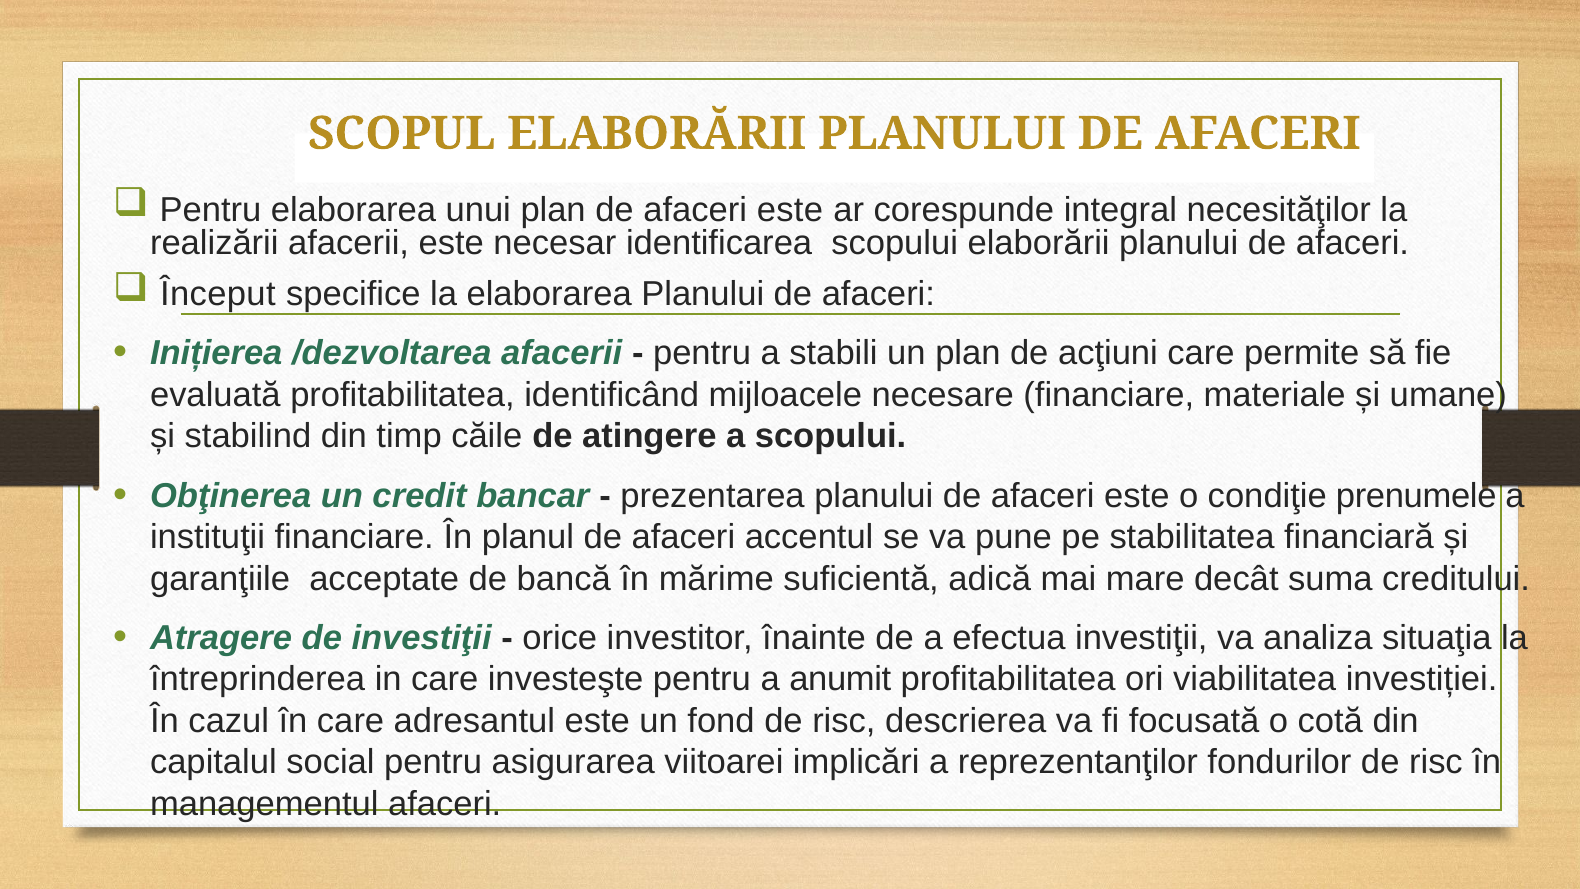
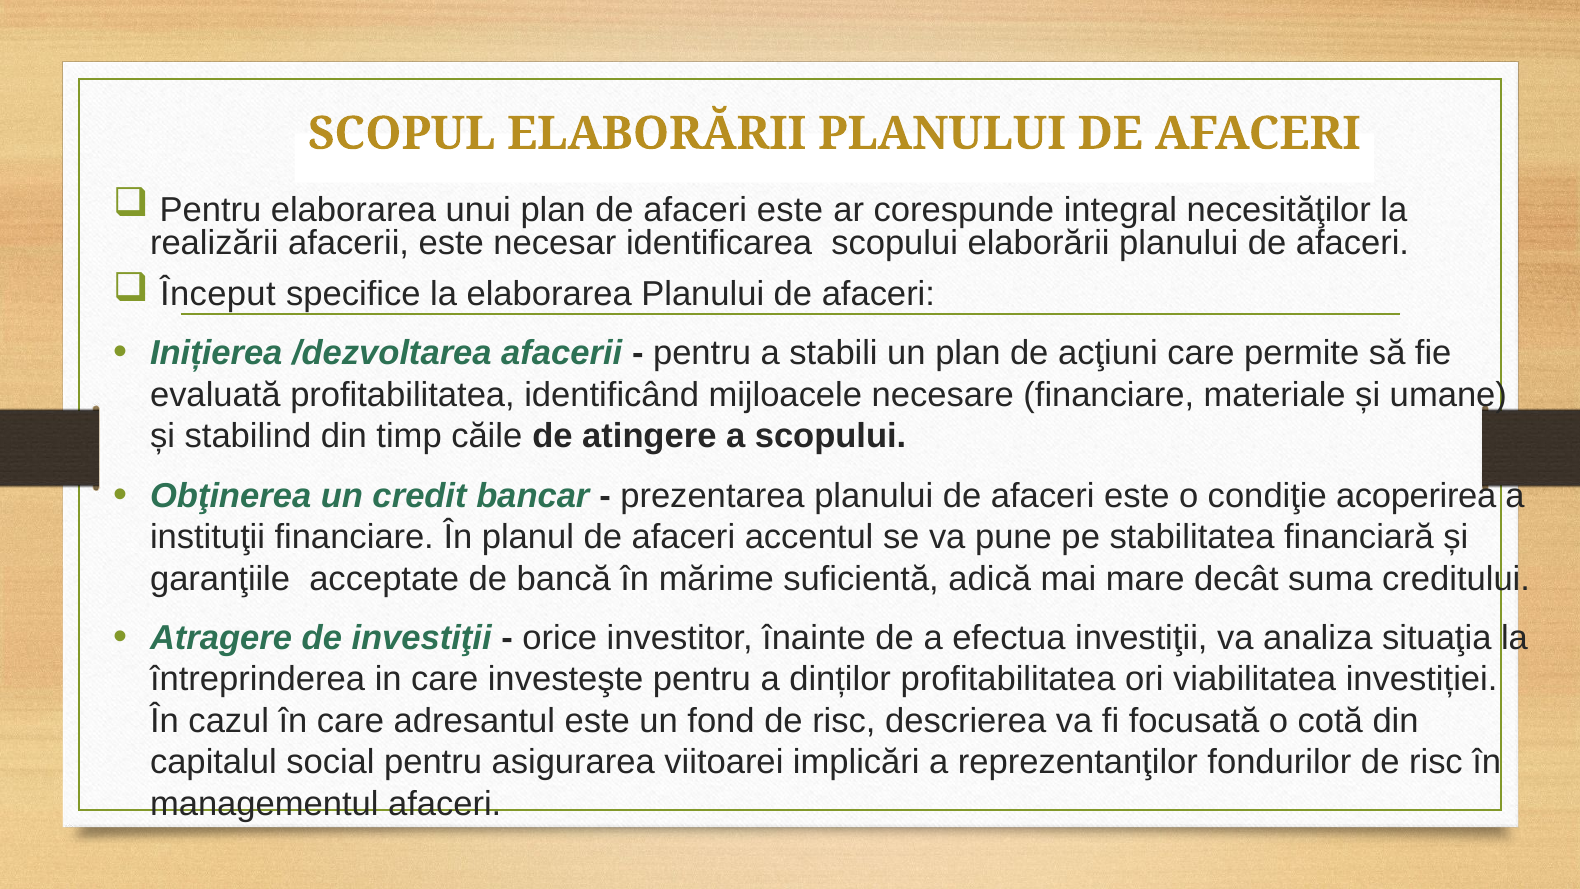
prenumele: prenumele -> acoperirea (1416, 496)
anumit: anumit -> dinților (840, 679)
